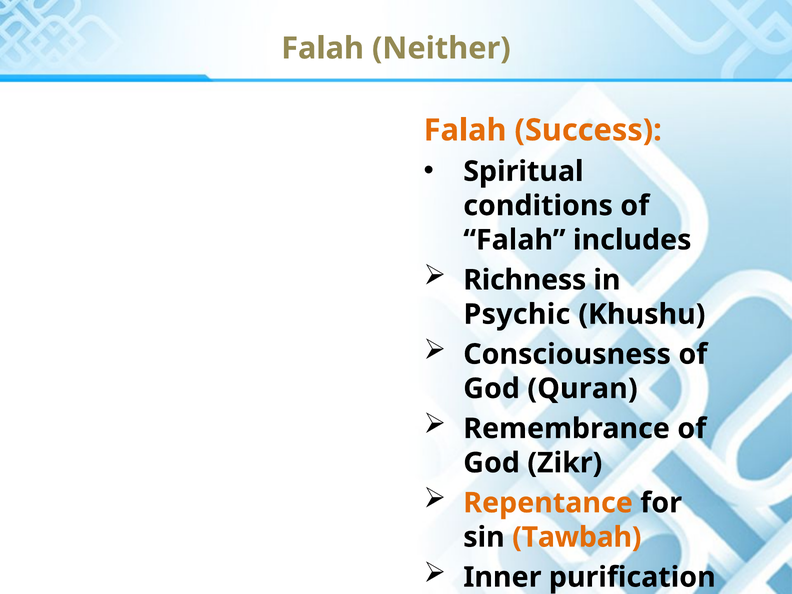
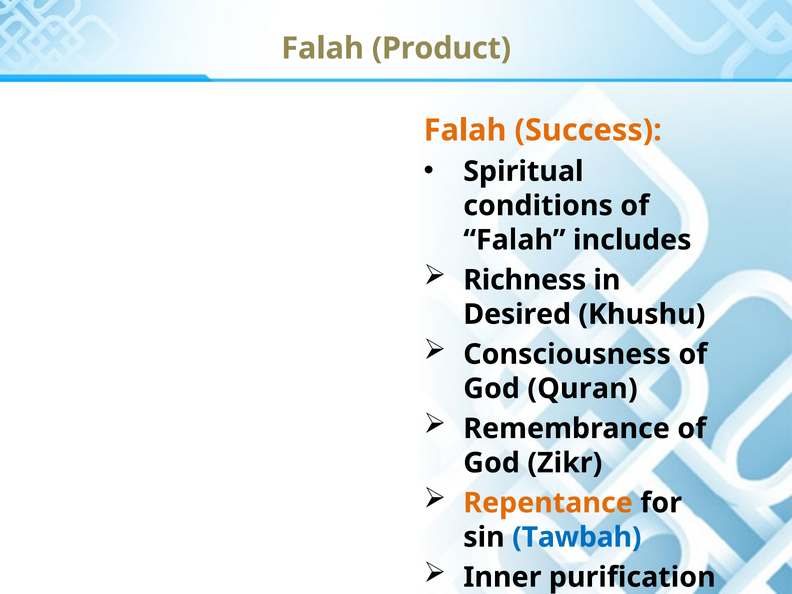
Neither: Neither -> Product (441, 48)
Psychic: Psychic -> Desired (517, 314)
Tawbah colour: orange -> blue (577, 537)
